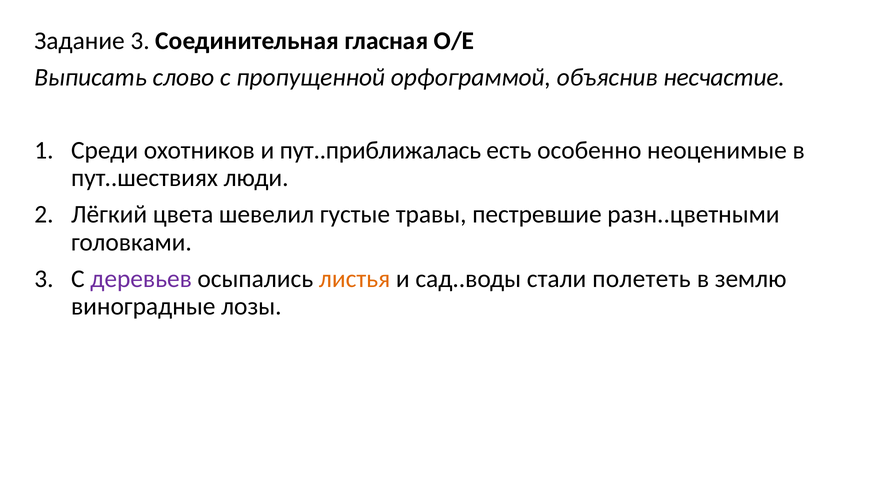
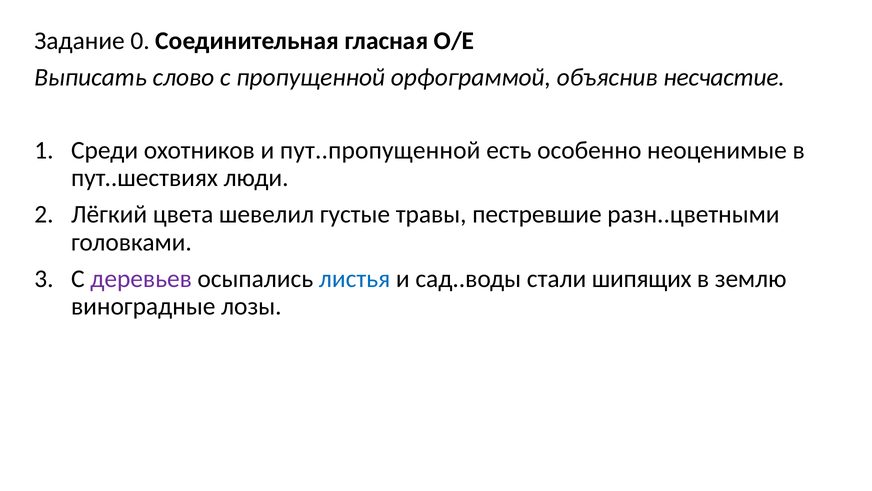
Задание 3: 3 -> 0 (140, 41)
пут..приближалась: пут..приближалась -> пут..пропущенной (380, 150)
листья colour: orange -> blue (355, 278)
полететь: полететь -> шипящих (642, 278)
